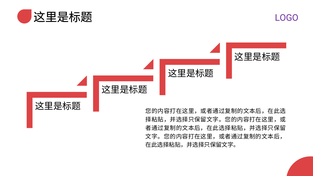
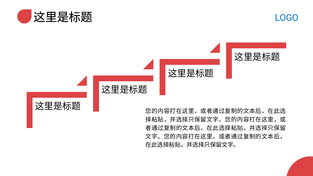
LOGO colour: purple -> blue (287, 18)
